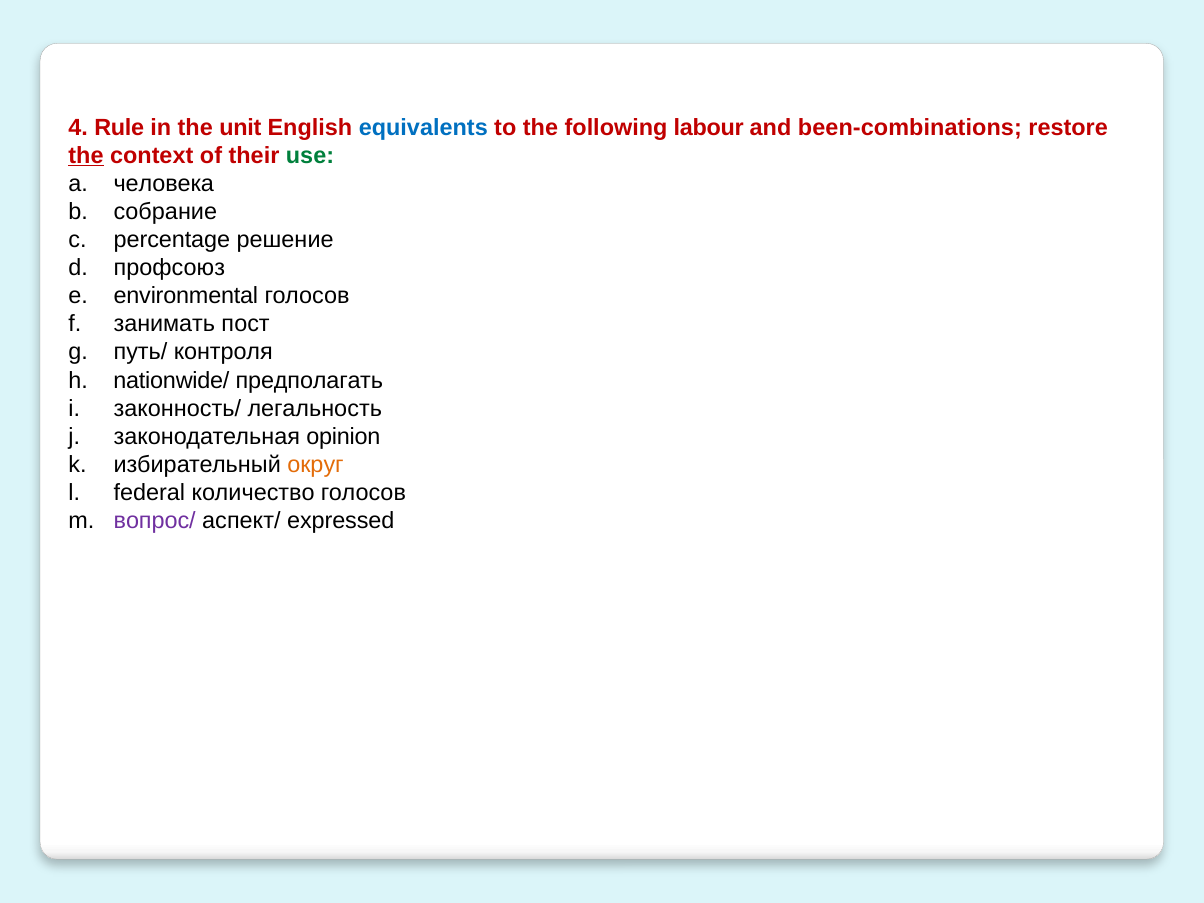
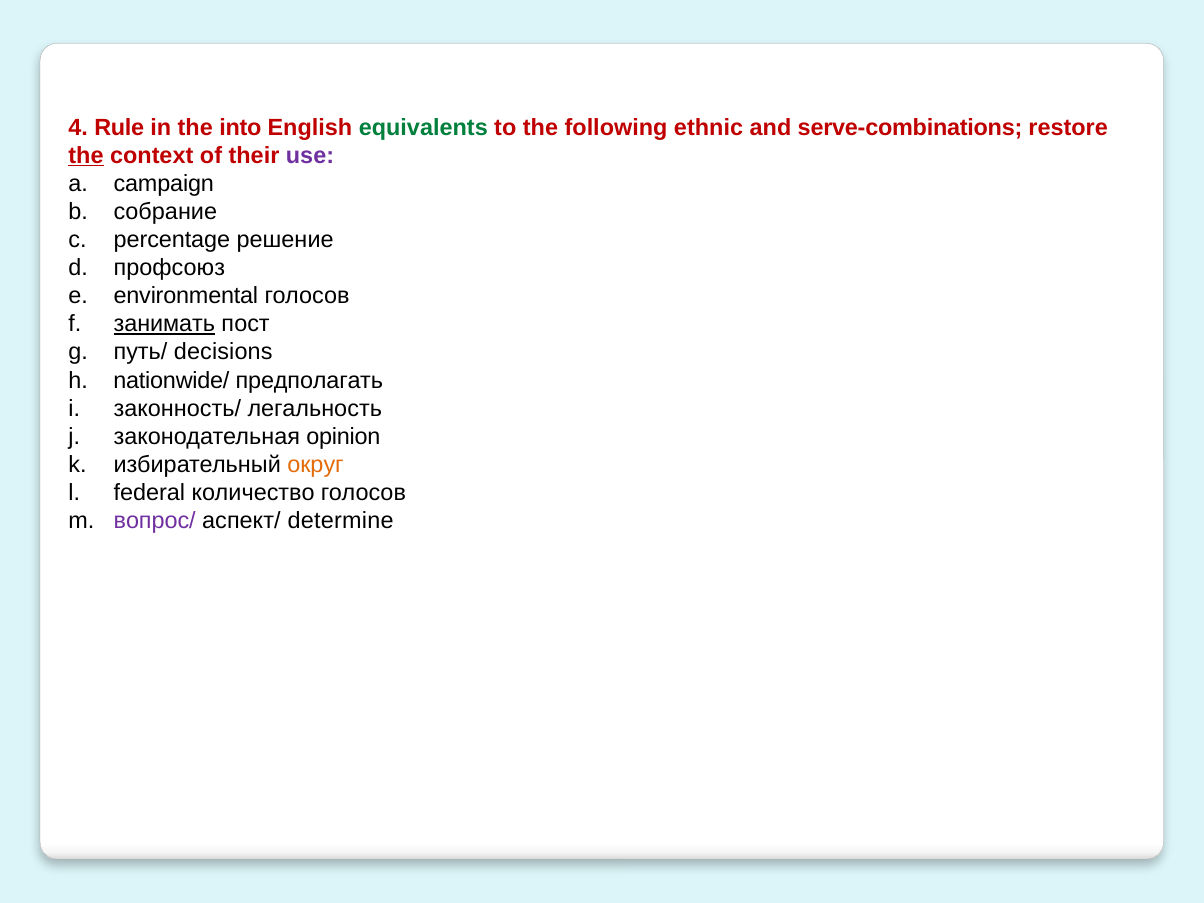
unit: unit -> into (240, 127)
equivalents colour: blue -> green (423, 127)
labour: labour -> ethnic (709, 127)
been-combinations: been-combinations -> serve-combinations (910, 127)
use colour: green -> purple (310, 155)
человека: человека -> campaign (164, 184)
занимать underline: none -> present (164, 324)
контроля: контроля -> decisions (223, 352)
expressed: expressed -> determine (341, 521)
